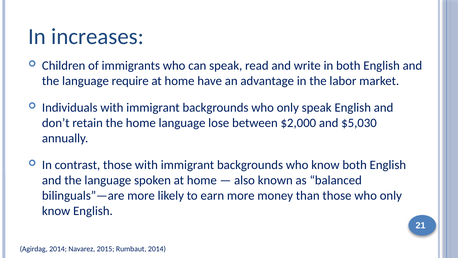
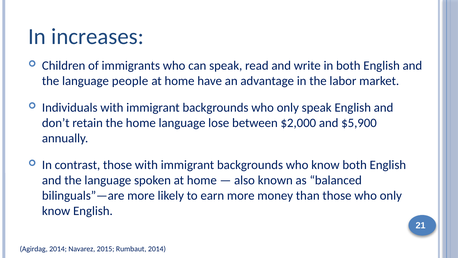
require: require -> people (130, 81)
$5,030: $5,030 -> $5,900 (359, 123)
